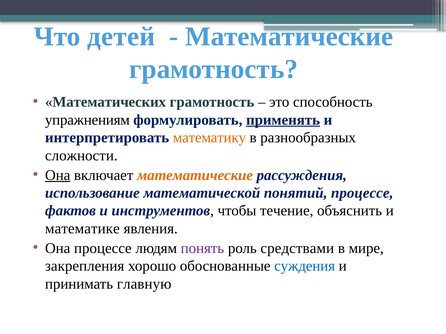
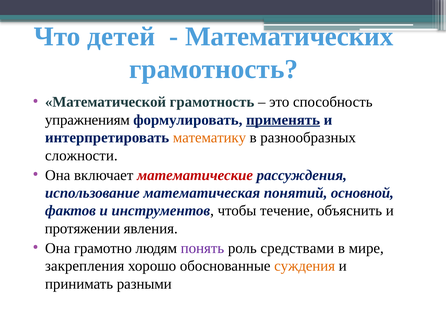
Математические: Математические -> Математических (289, 37)
Математических: Математических -> Математической (106, 102)
Она underline: present -> none (58, 175)
математические colour: orange -> red (195, 175)
математической: математической -> математическая (202, 193)
понятий процессе: процессе -> основной (362, 193)
математике: математике -> протяжении (83, 229)
Она процессе: процессе -> грамотно (103, 249)
суждения colour: blue -> orange (305, 266)
главную: главную -> разными (144, 284)
